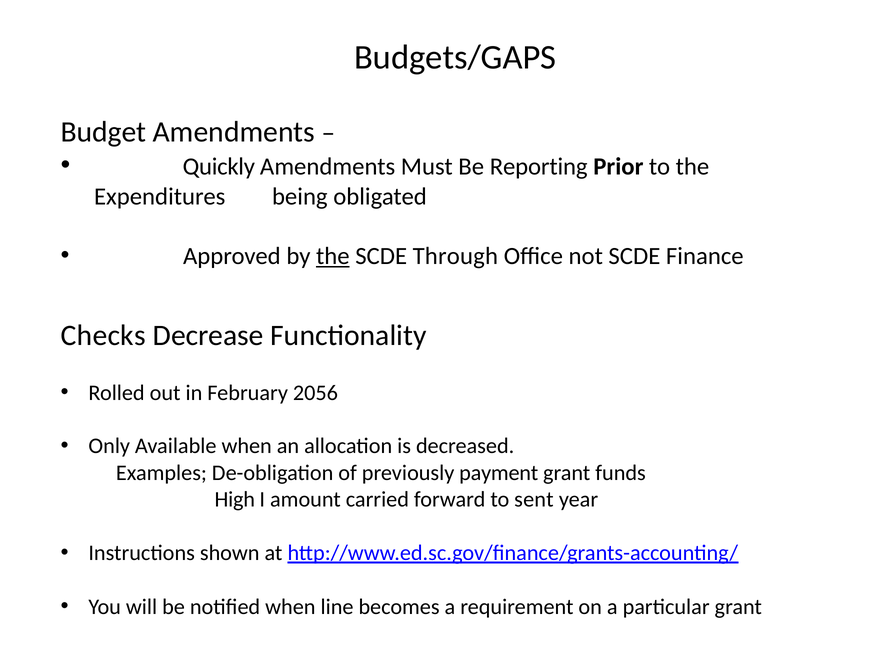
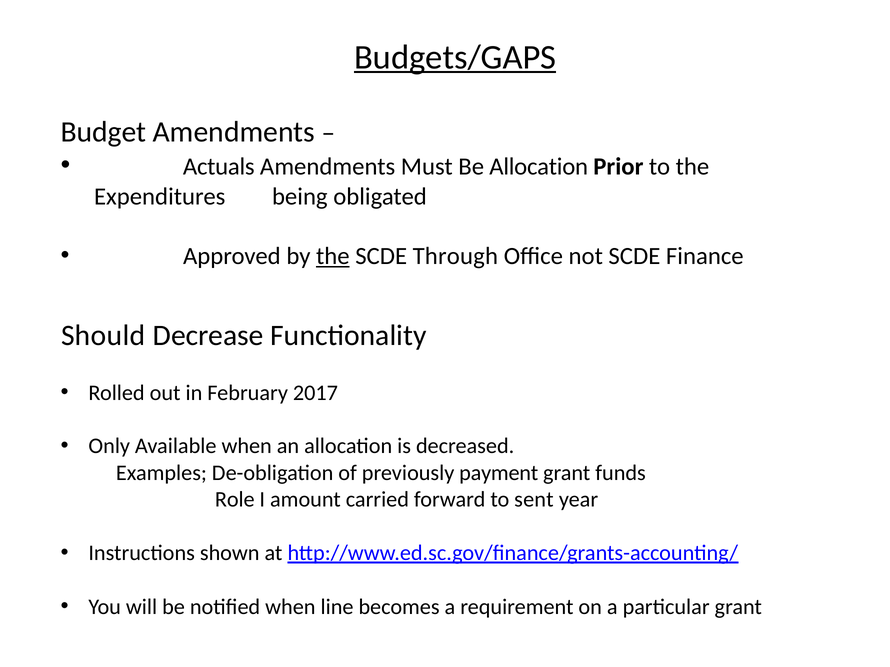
Budgets/GAPS underline: none -> present (455, 57)
Quickly: Quickly -> Actuals (219, 167)
Be Reporting: Reporting -> Allocation (539, 167)
Checks: Checks -> Should (103, 336)
2056: 2056 -> 2017 (315, 393)
High: High -> Role (235, 500)
